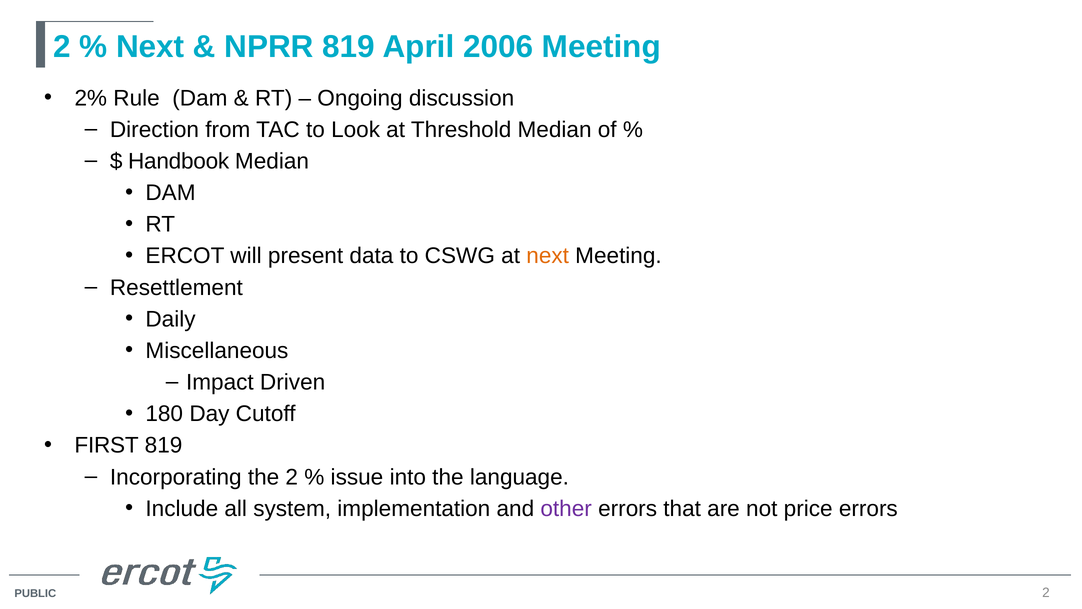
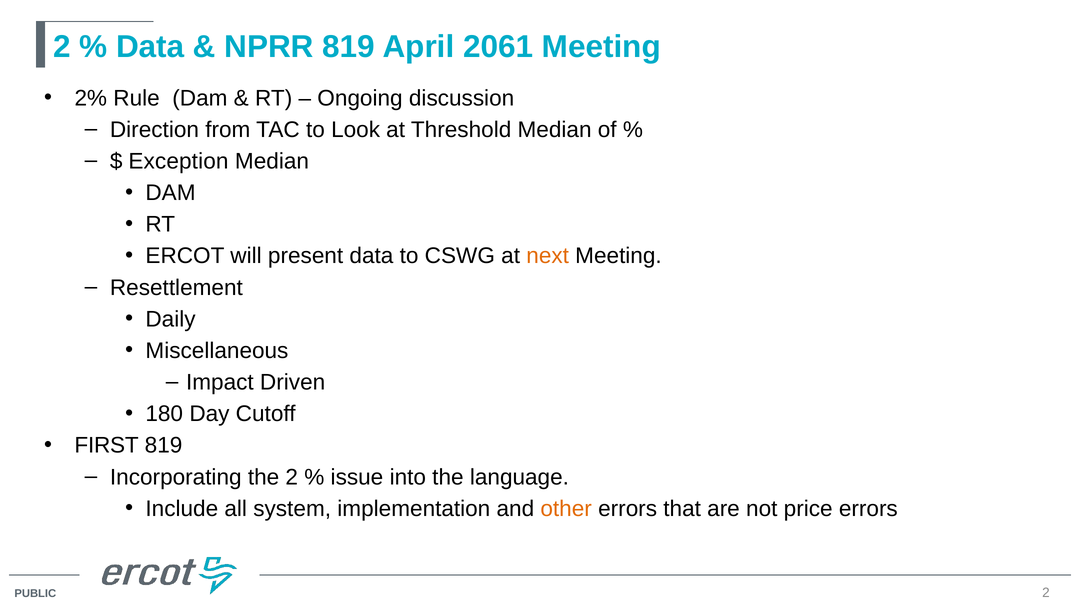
Next: Next -> Data (150, 47)
2006: 2006 -> 2061 (498, 47)
Handbook: Handbook -> Exception (178, 161)
other colour: purple -> orange (566, 508)
